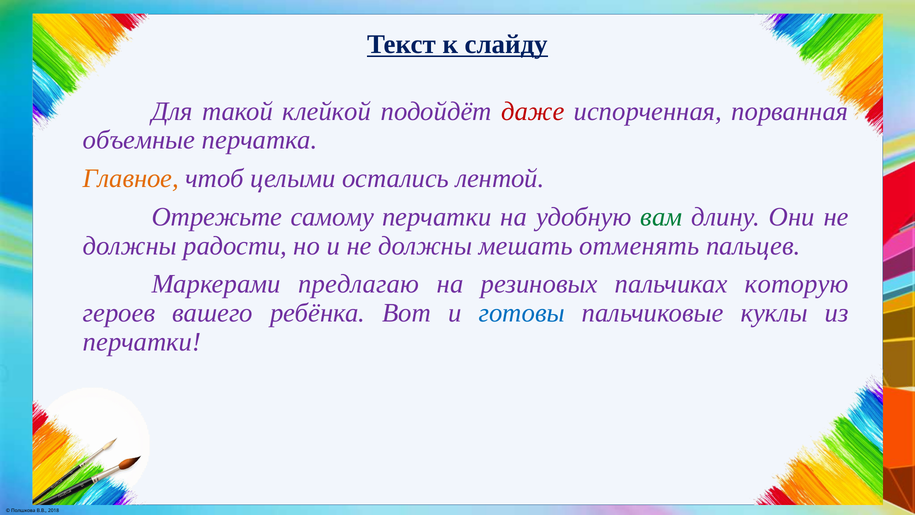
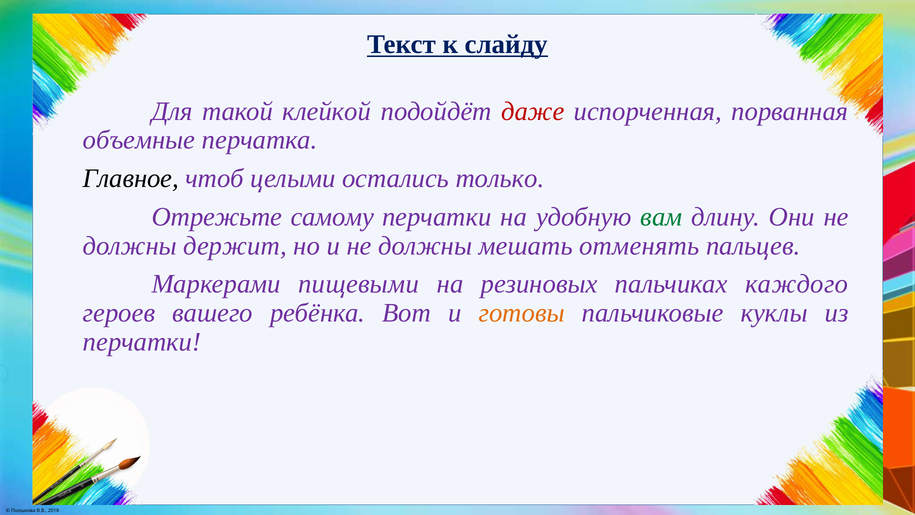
Главное colour: orange -> black (131, 178)
лентой: лентой -> только (500, 178)
радости: радости -> держит (235, 246)
предлагаю: предлагаю -> пищевыми (359, 284)
которую: которую -> каждого (797, 284)
готовы colour: blue -> orange (522, 313)
